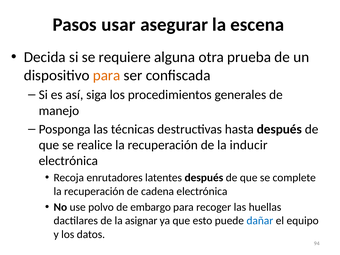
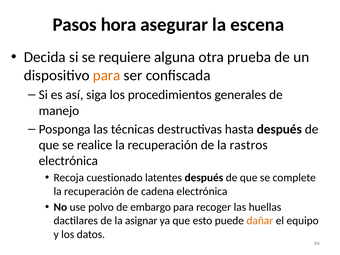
usar: usar -> hora (119, 25)
inducir: inducir -> rastros (249, 145)
enrutadores: enrutadores -> cuestionado (115, 178)
dañar colour: blue -> orange (260, 221)
